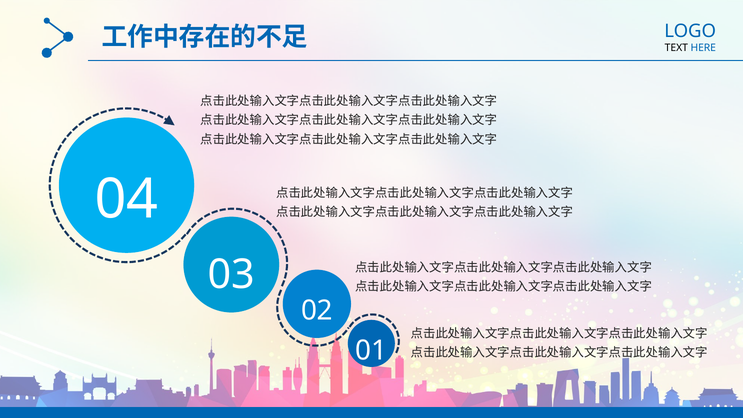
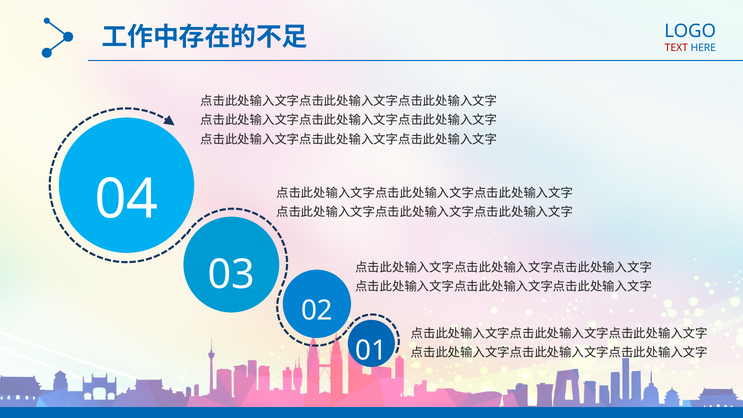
TEXT colour: black -> red (676, 48)
